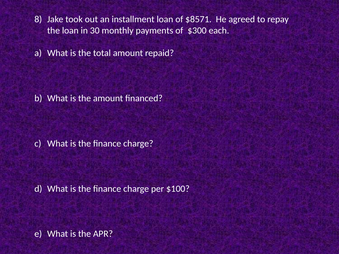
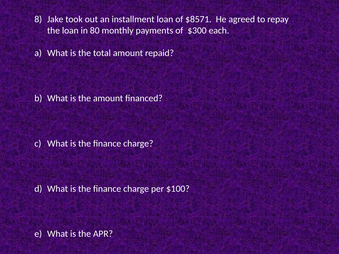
30: 30 -> 80 (95, 31)
